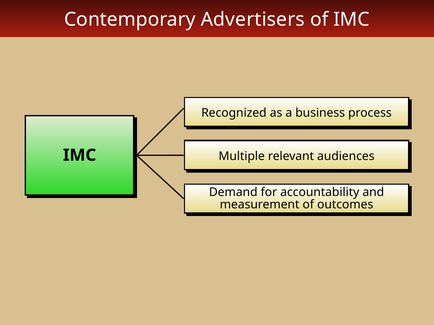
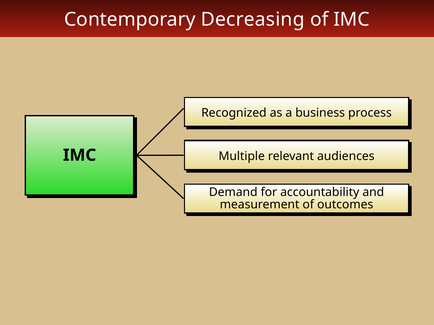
Advertisers: Advertisers -> Decreasing (253, 19)
